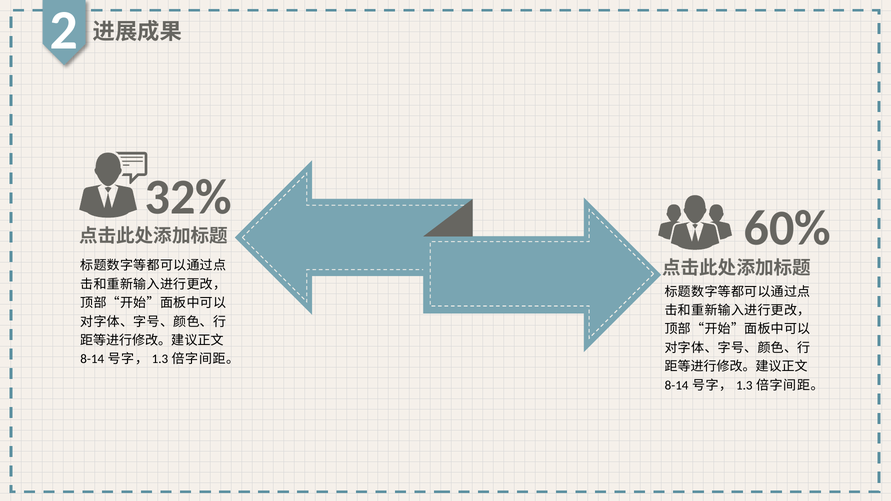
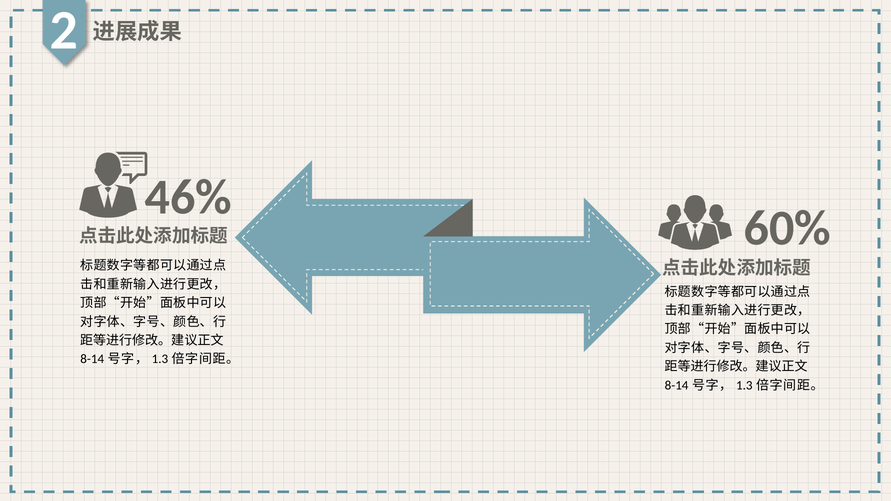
32%: 32% -> 46% (188, 197)
